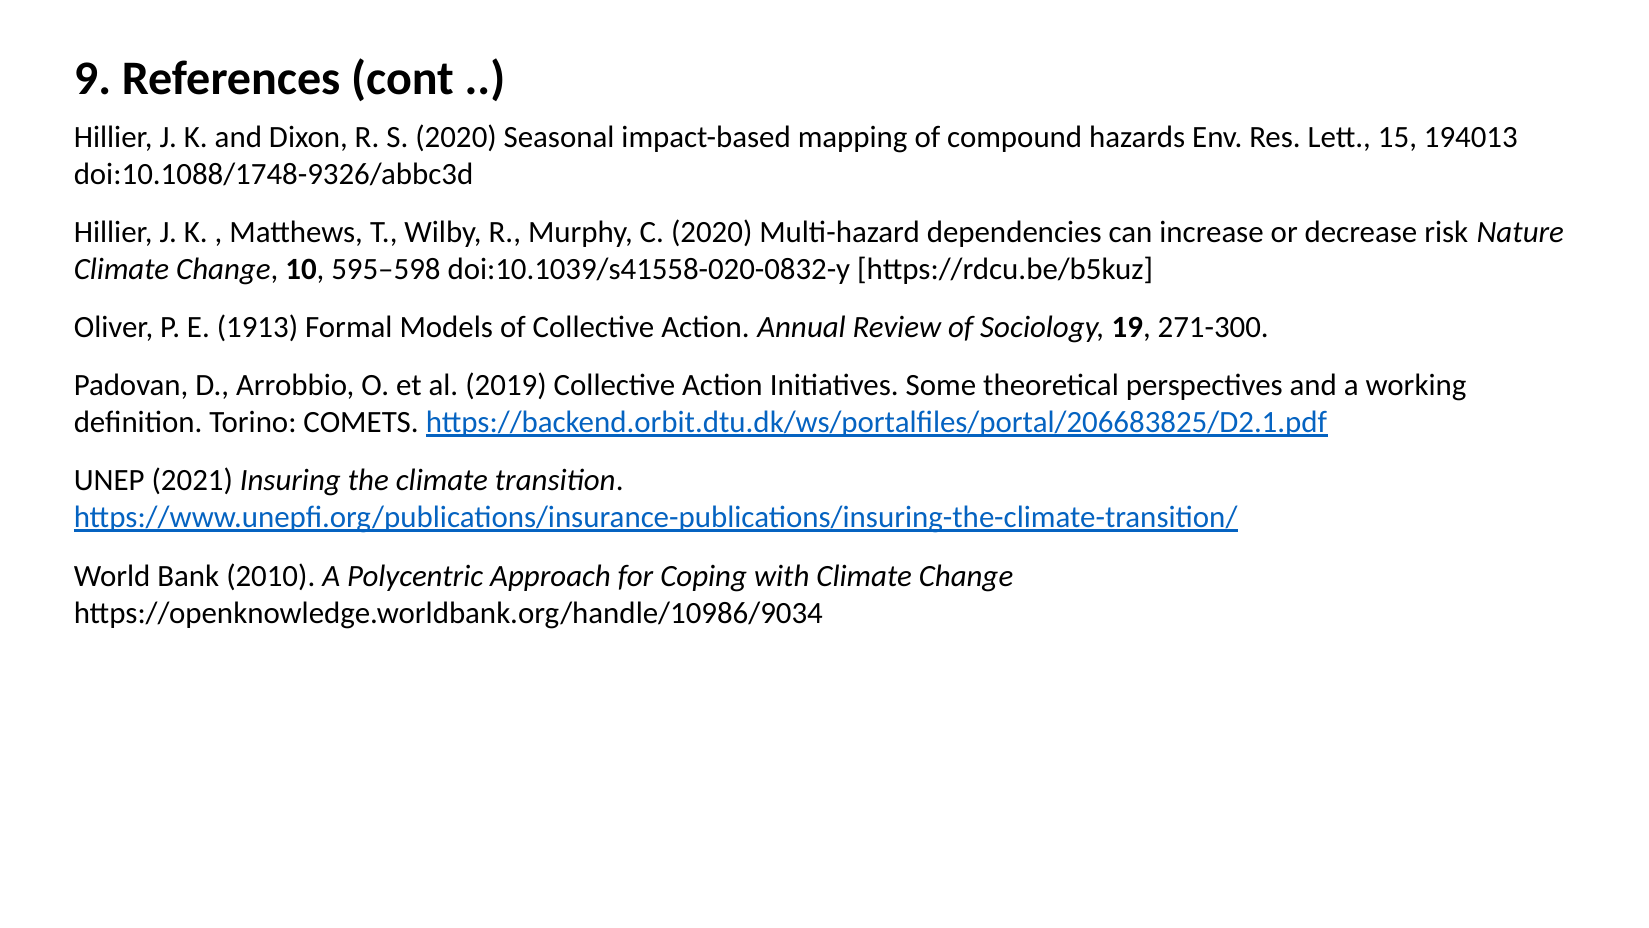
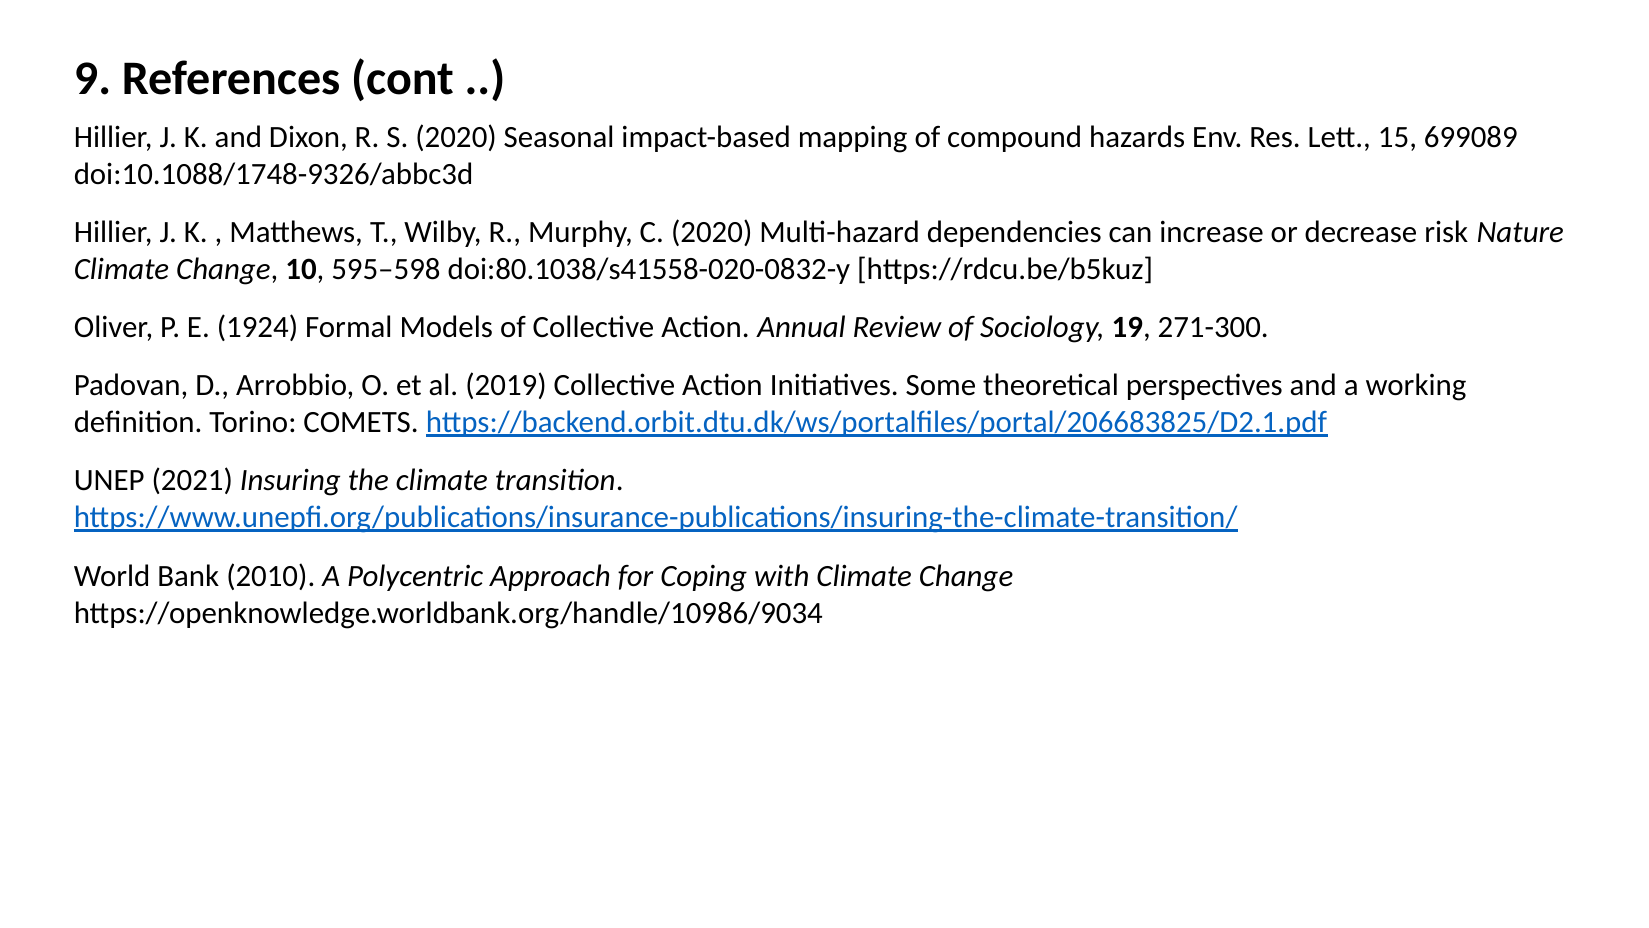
194013: 194013 -> 699089 (1471, 137)
doi:10.1039/s41558-020-0832-y: doi:10.1039/s41558-020-0832-y -> doi:80.1038/s41558-020-0832-y (649, 269)
1913: 1913 -> 1924 (257, 327)
